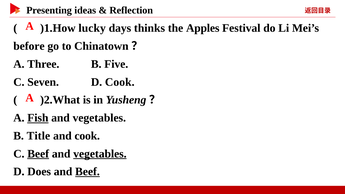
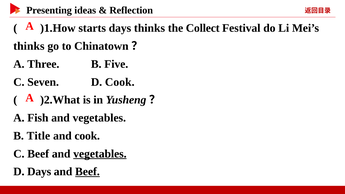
lucky: lucky -> starts (92, 28)
Apples: Apples -> Collect (203, 28)
before: before -> thinks (29, 46)
Fish underline: present -> none (38, 118)
Beef underline: present -> none (38, 154)
D Does: Does -> Days (39, 172)
